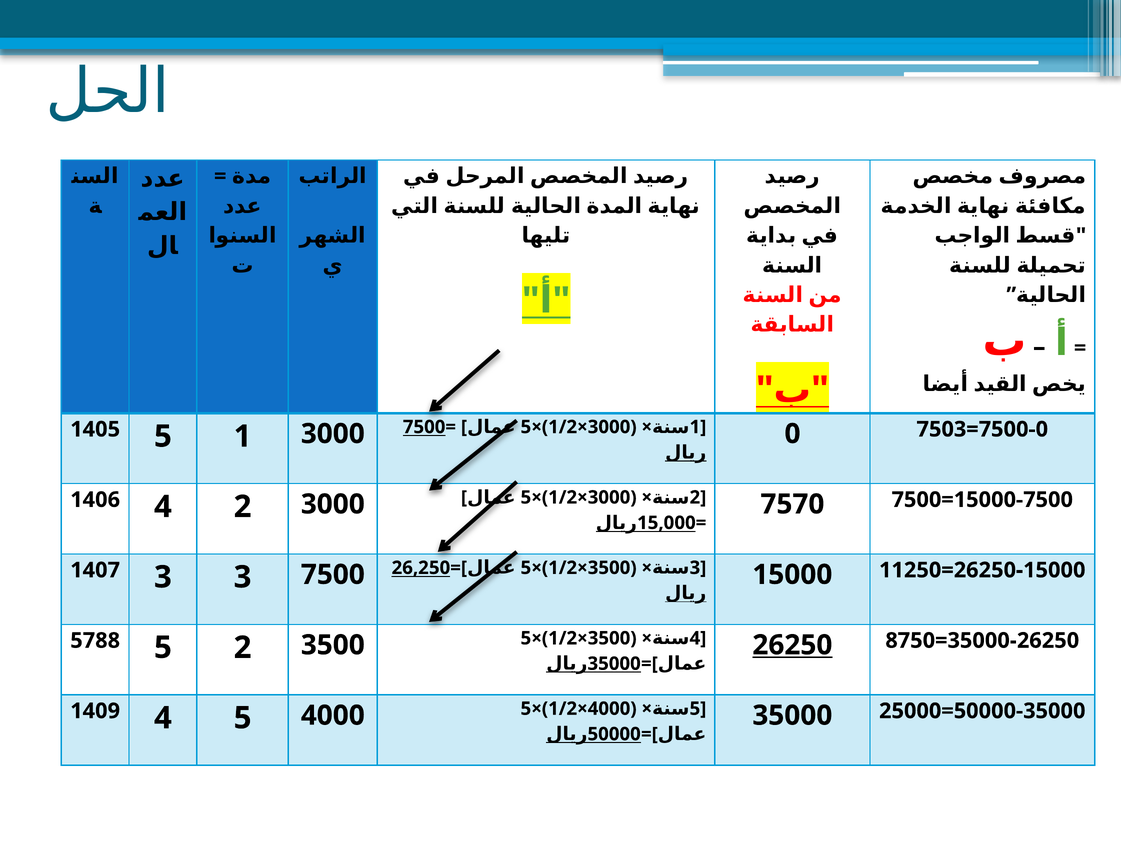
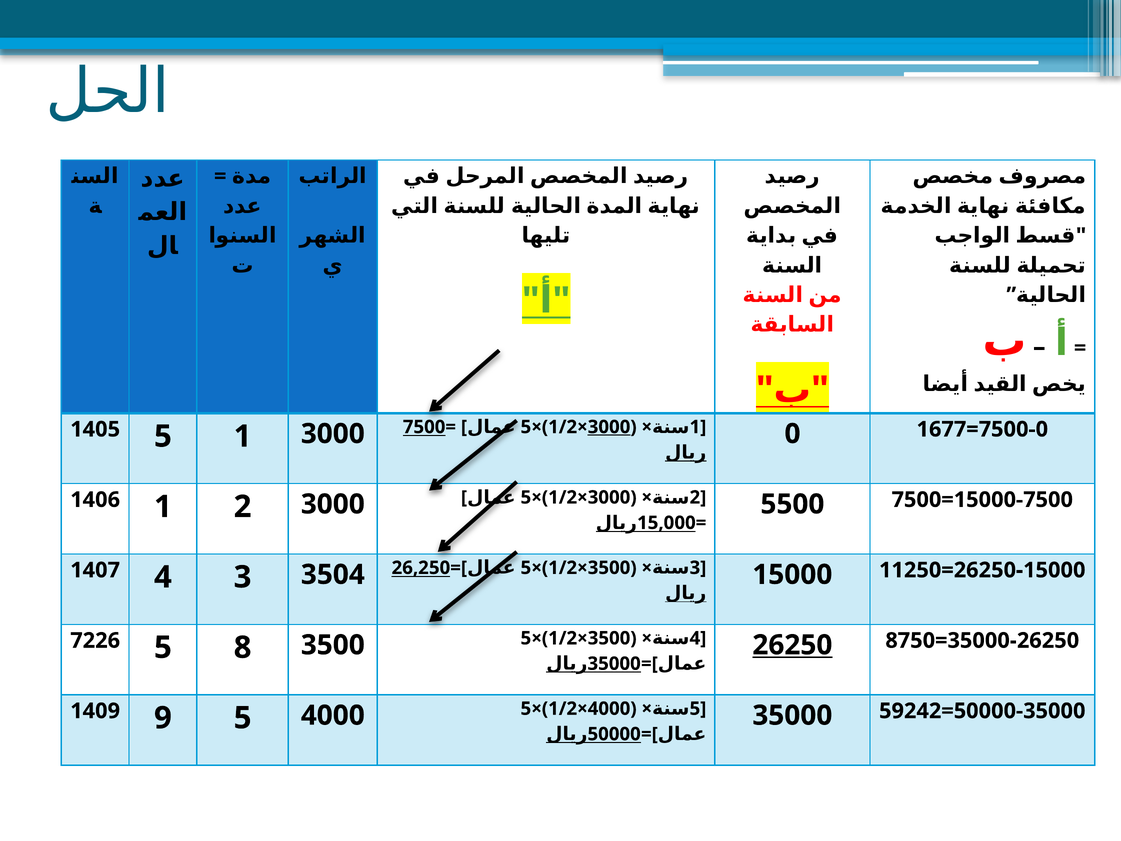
3000 underline: none -> present (609, 427)
7503: 7503 -> 1677 (941, 429)
1406 4: 4 -> 1 (163, 507)
7570: 7570 -> 5500 (792, 504)
1407 3: 3 -> 4 (163, 577)
3 7500: 7500 -> 3504 (333, 574)
5788: 5788 -> 7226 (95, 640)
5 2: 2 -> 8 (243, 647)
1409 4: 4 -> 9 (163, 718)
25000: 25000 -> 59242 (910, 711)
